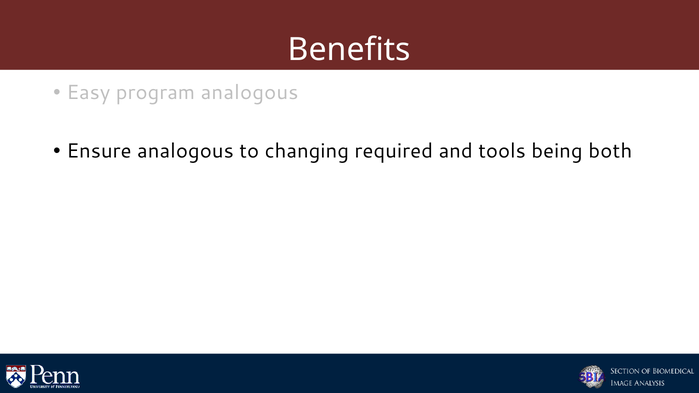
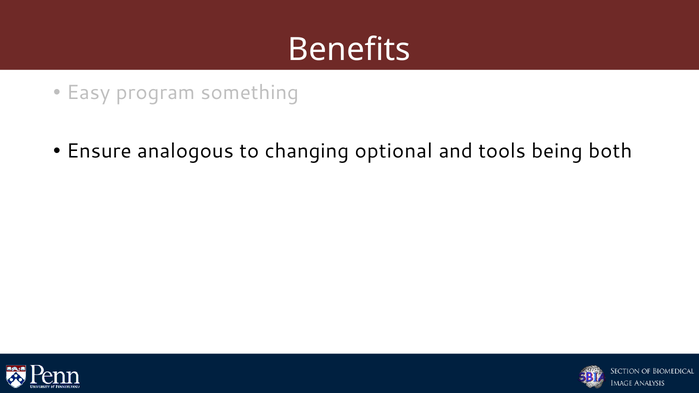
program analogous: analogous -> something (250, 93)
required: required -> optional (394, 151)
